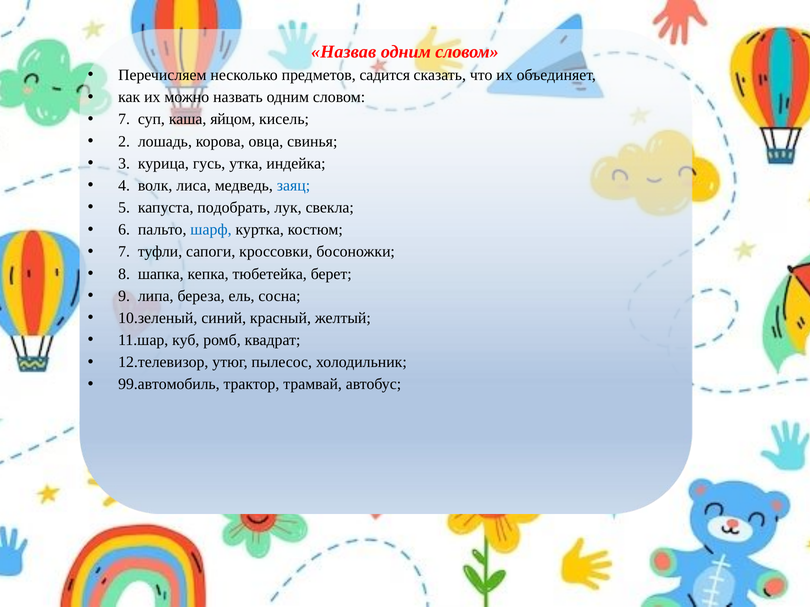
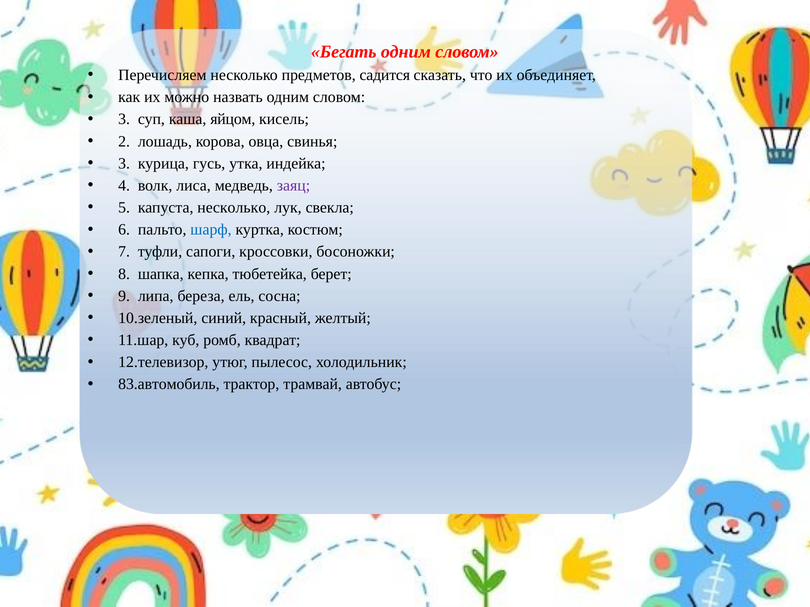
Назвав: Назвав -> Бегать (344, 52)
7: 7 -> 3 (124, 119)
заяц colour: blue -> purple (293, 186)
капуста подобрать: подобрать -> несколько (234, 208)
99.автомобиль: 99.автомобиль -> 83.автомобиль (169, 385)
